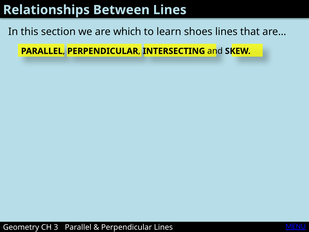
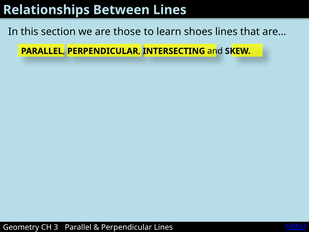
which: which -> those (127, 32)
